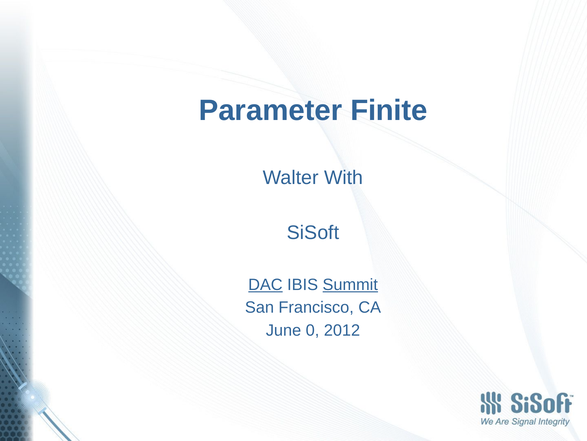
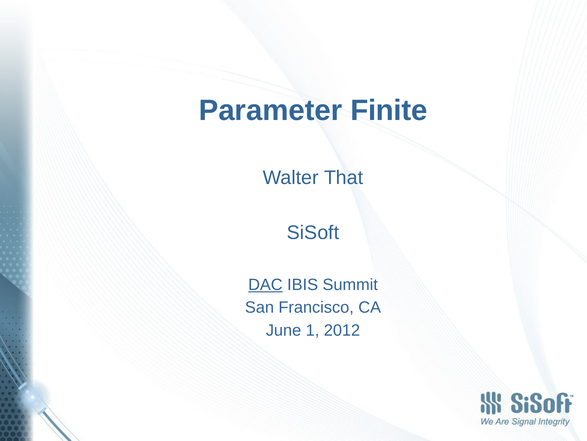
With: With -> That (344, 177)
Summit underline: present -> none (350, 284)
0: 0 -> 1 (313, 330)
